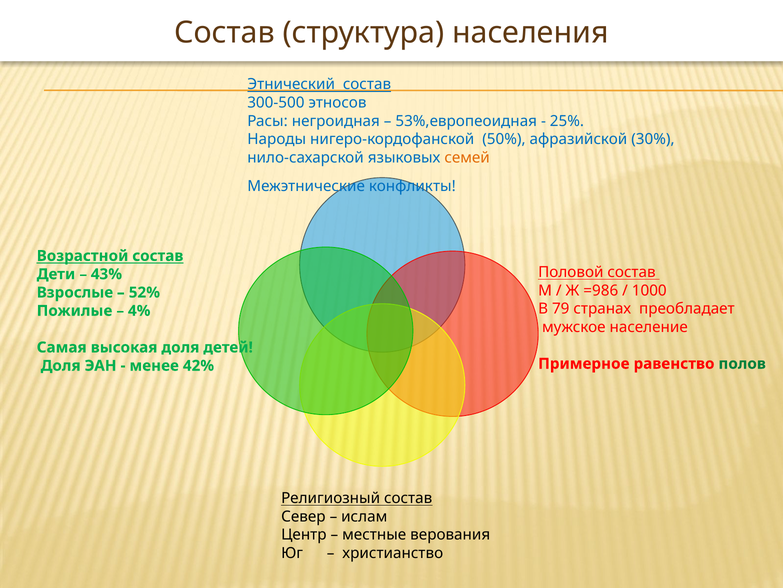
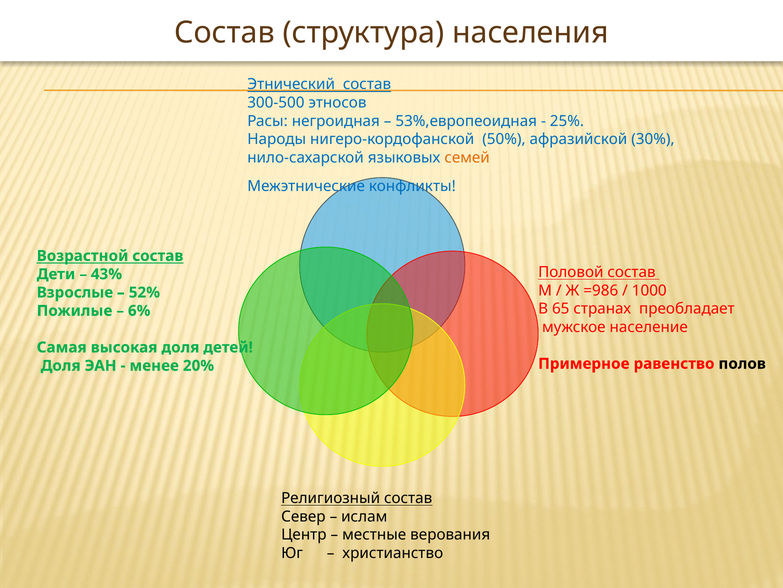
79: 79 -> 65 (561, 308)
4%: 4% -> 6% (139, 310)
полов colour: green -> black (742, 363)
42%: 42% -> 20% (198, 365)
